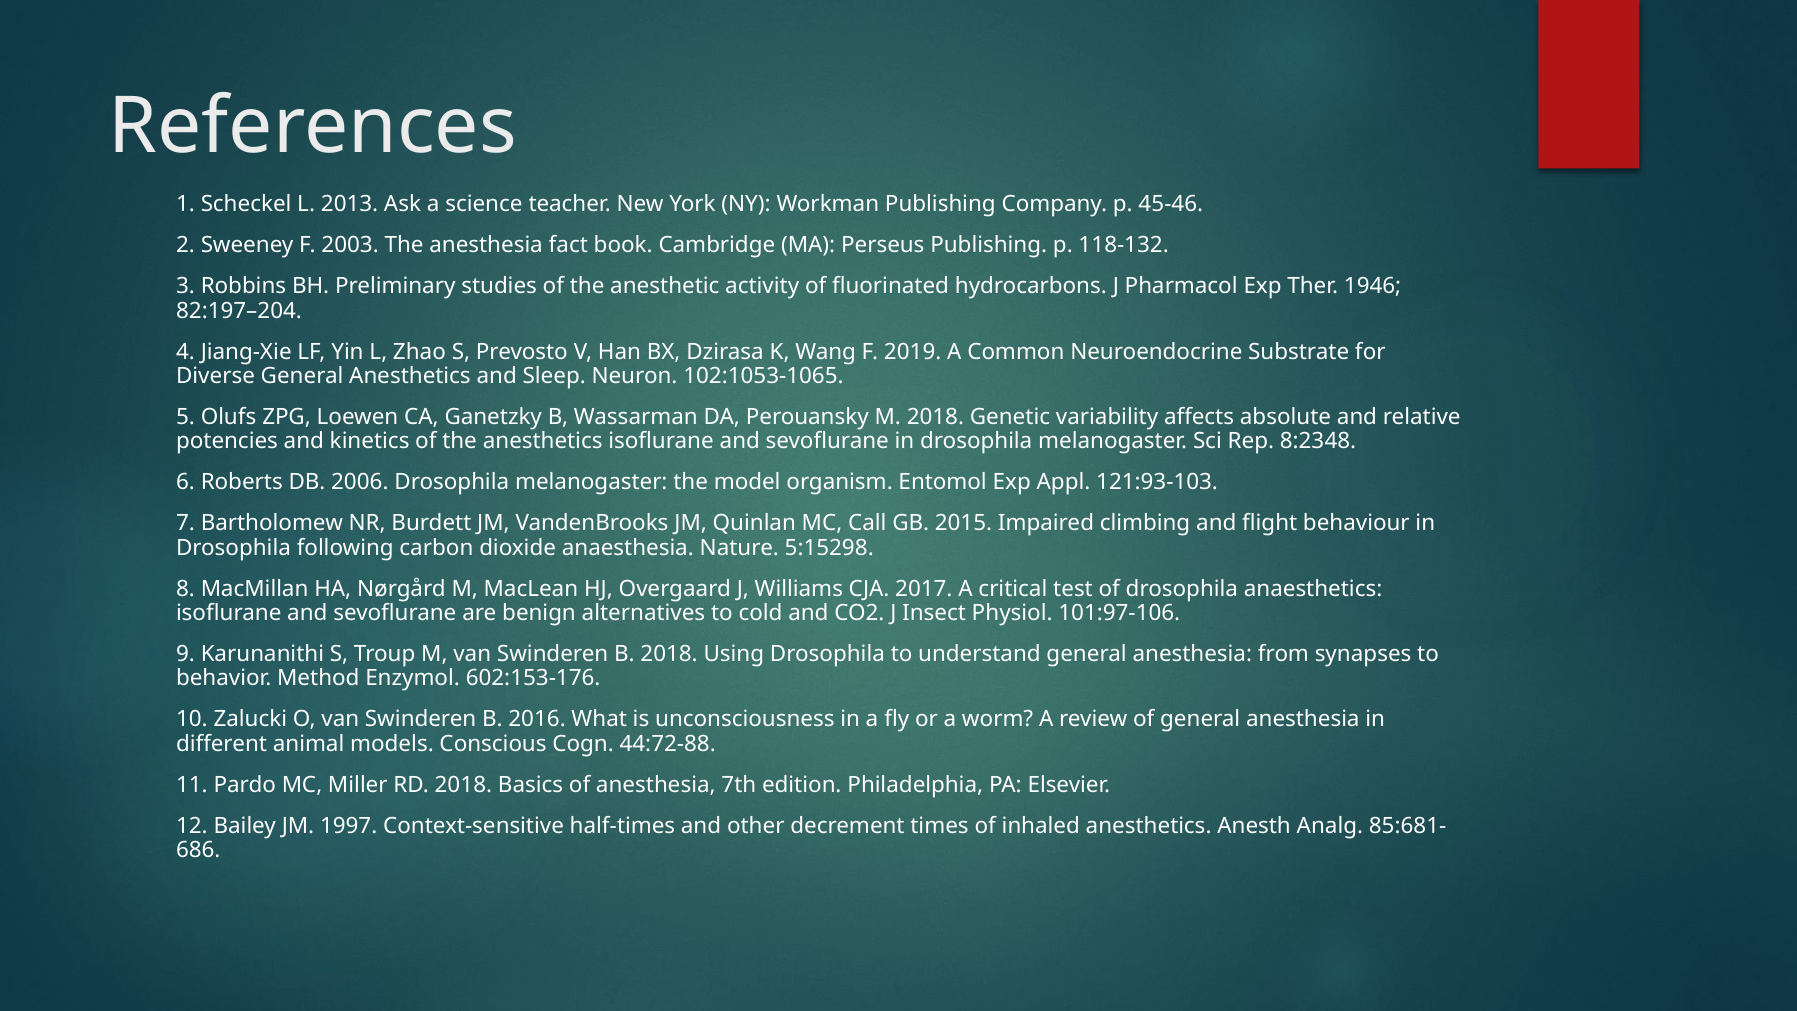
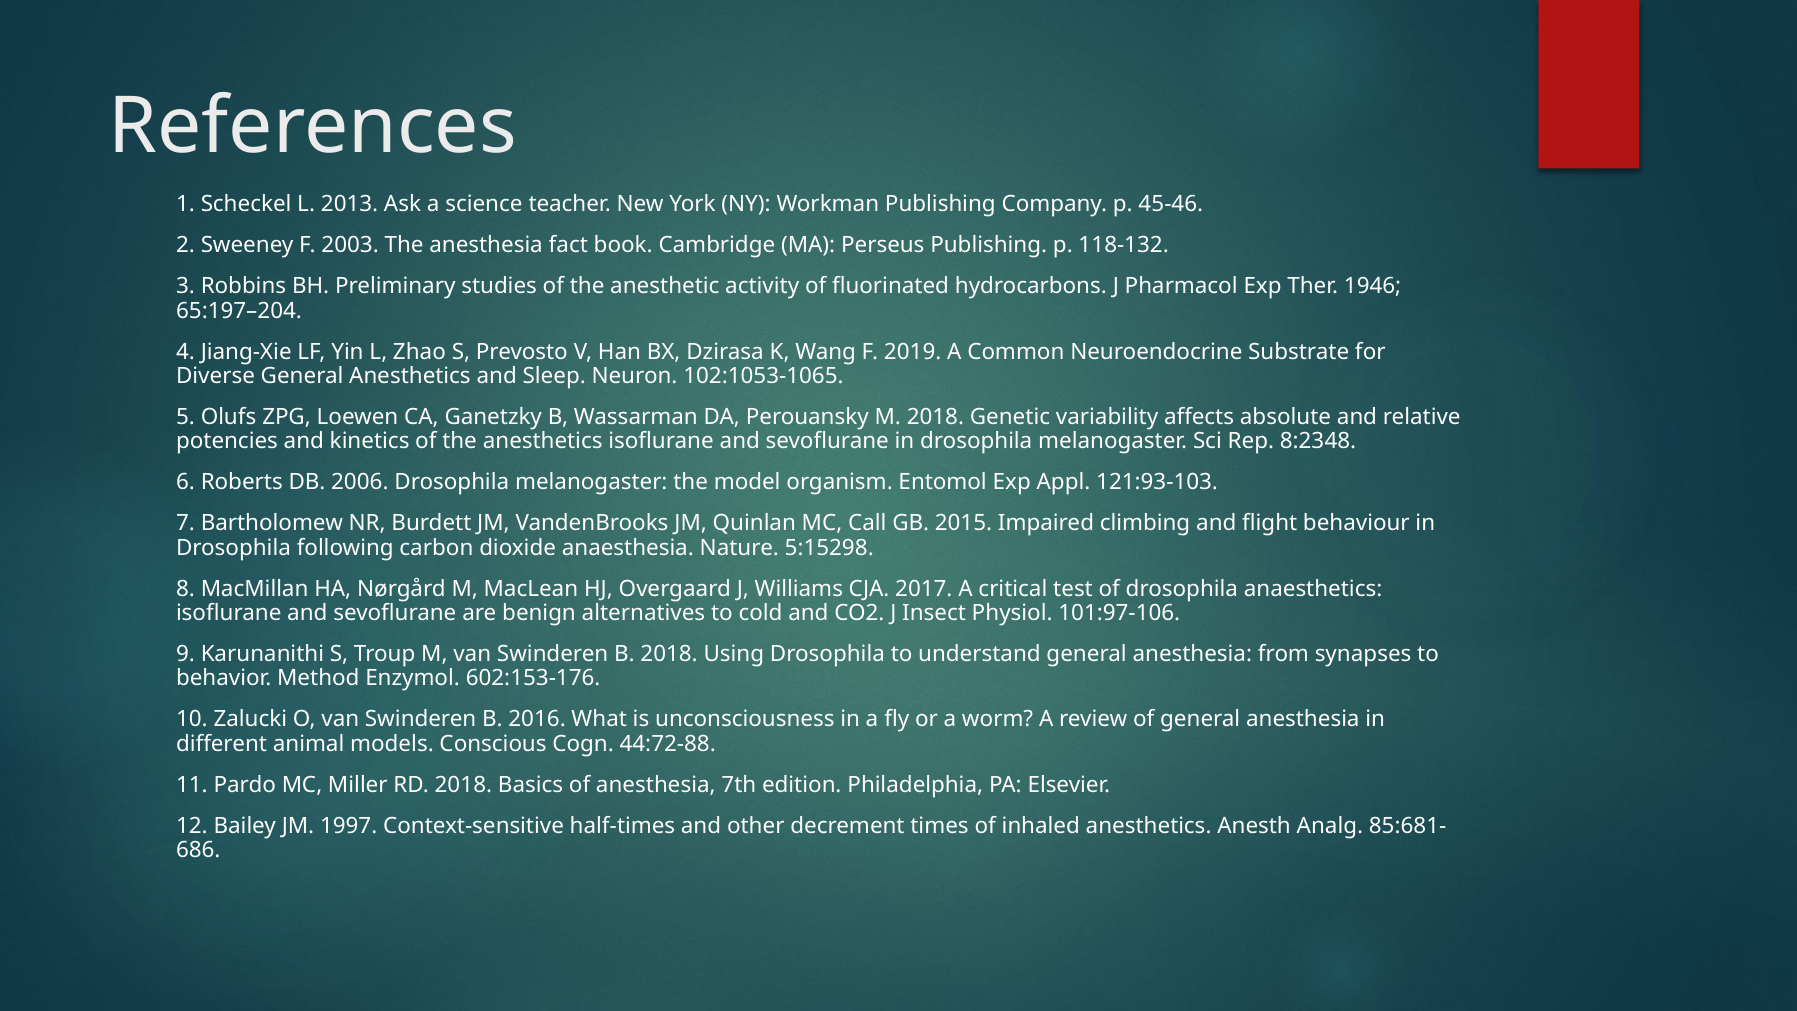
82:197–204: 82:197–204 -> 65:197–204 (239, 311)
